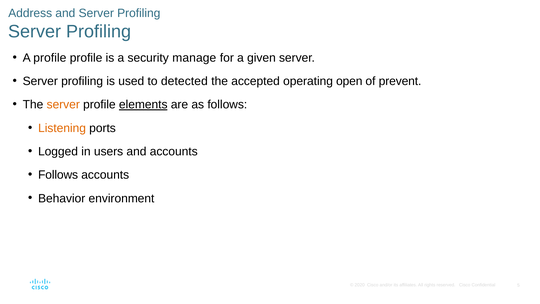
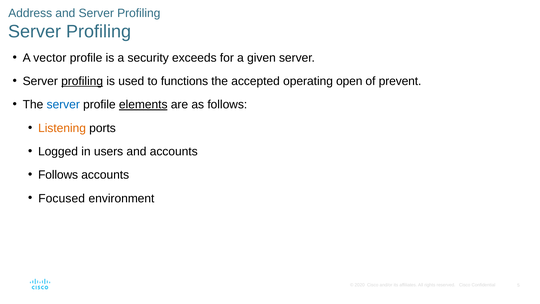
A profile: profile -> vector (50, 58)
manage: manage -> exceeds (194, 58)
profiling underline: none -> present (82, 81)
detected: detected -> functions (184, 81)
server colour: orange -> blue (63, 105)
Behavior: Behavior -> Focused (62, 198)
